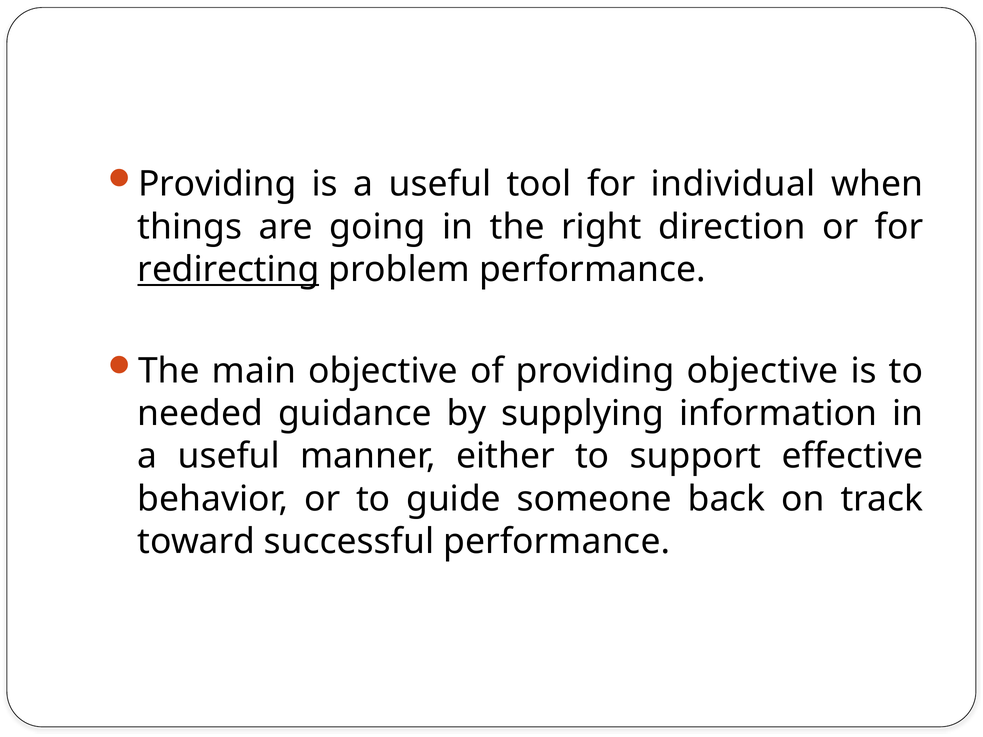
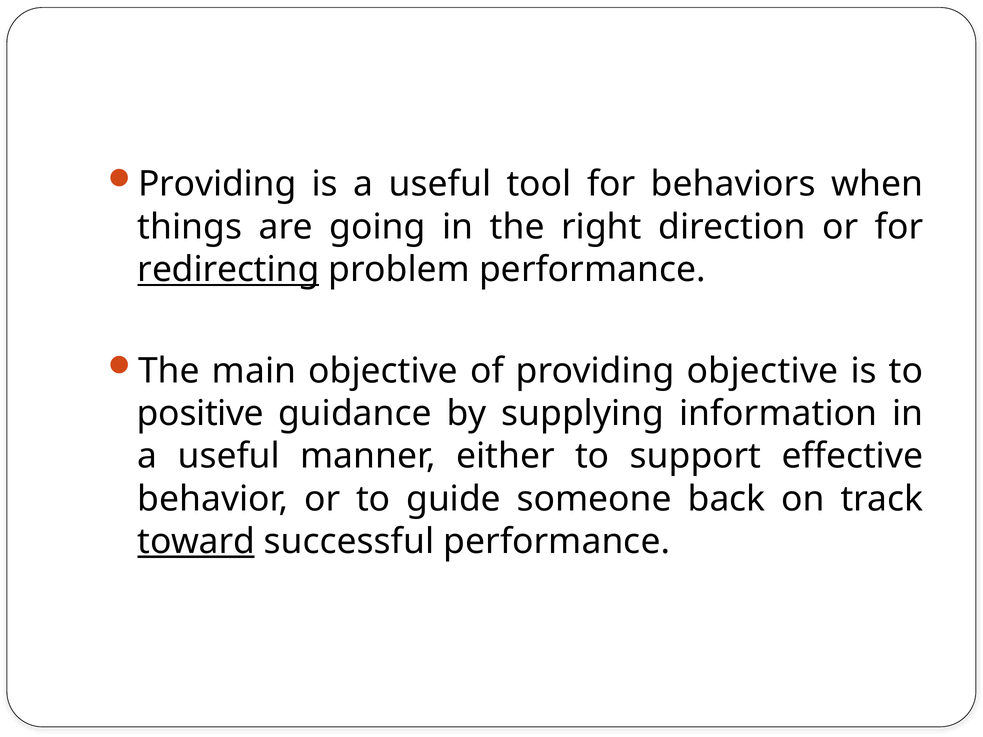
individual: individual -> behaviors (733, 184)
needed: needed -> positive (200, 414)
toward underline: none -> present (196, 542)
